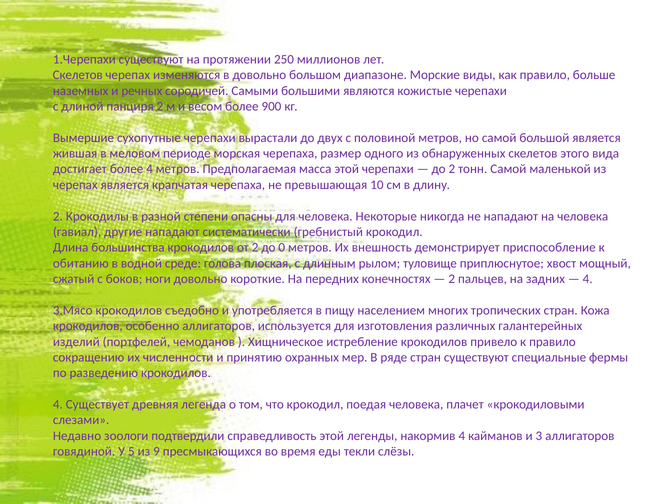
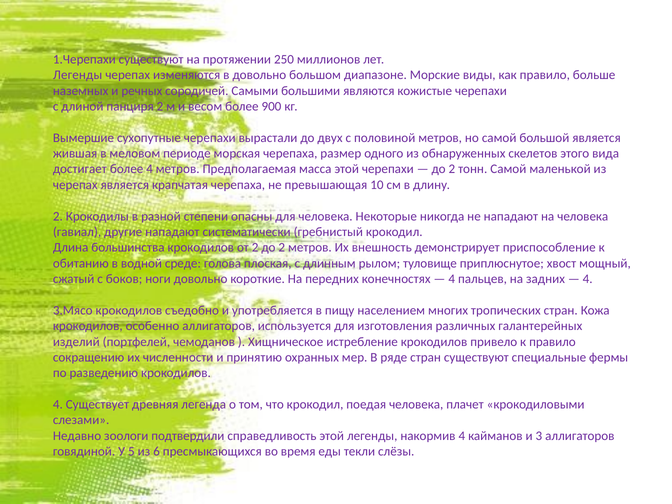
Скелетов: Скелетов -> Легенды (78, 75)
2 до 0: 0 -> 2 (282, 248)
2: 2 -> 4 (452, 279)
9: 9 -> 6 (157, 452)
